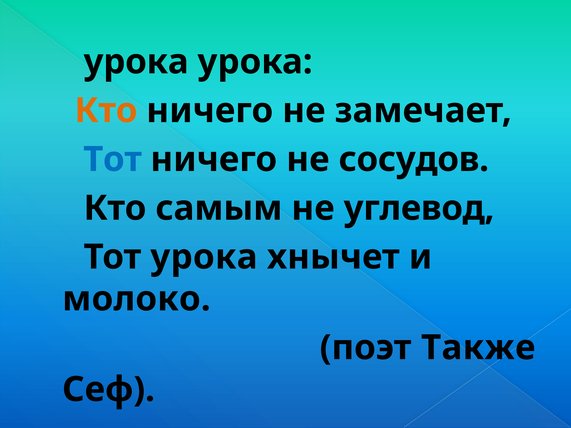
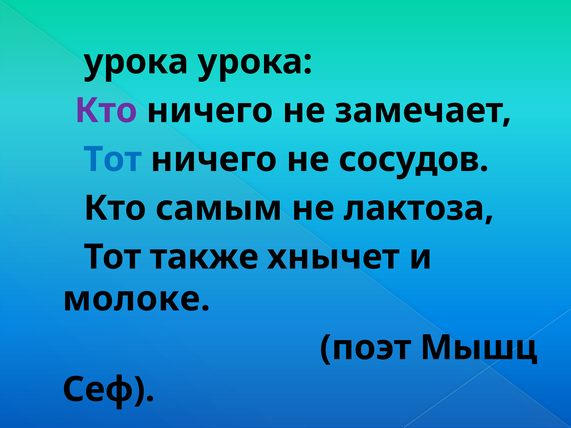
Кто colour: orange -> purple (106, 111)
углевод: углевод -> лактоза (419, 208)
Тот урока: урока -> также (204, 257)
молоко: молоко -> молоке (136, 299)
Также: Также -> Мышц (479, 348)
